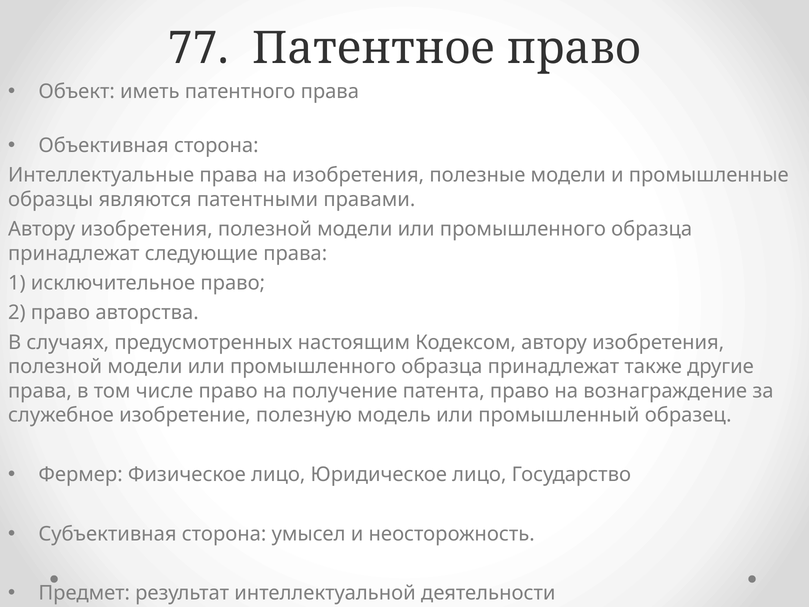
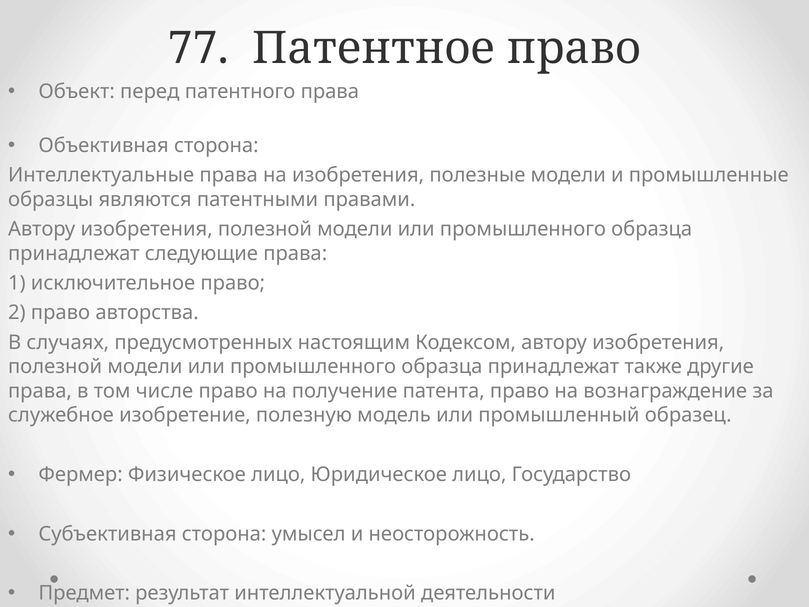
иметь: иметь -> перед (150, 92)
